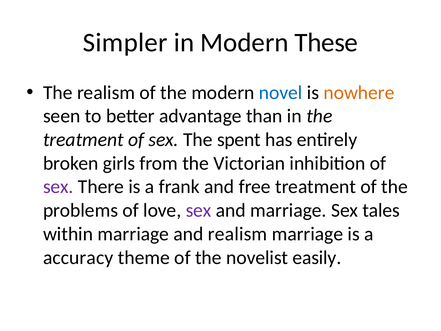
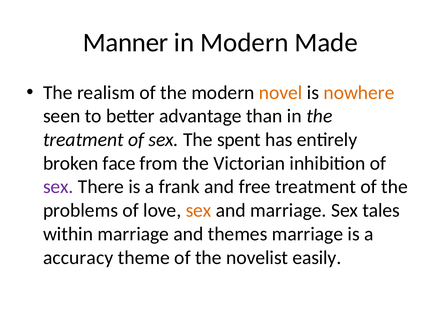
Simpler: Simpler -> Manner (125, 43)
These: These -> Made (326, 43)
novel colour: blue -> orange (281, 93)
girls: girls -> face (119, 163)
sex colour: purple -> orange (199, 210)
and realism: realism -> themes (238, 234)
